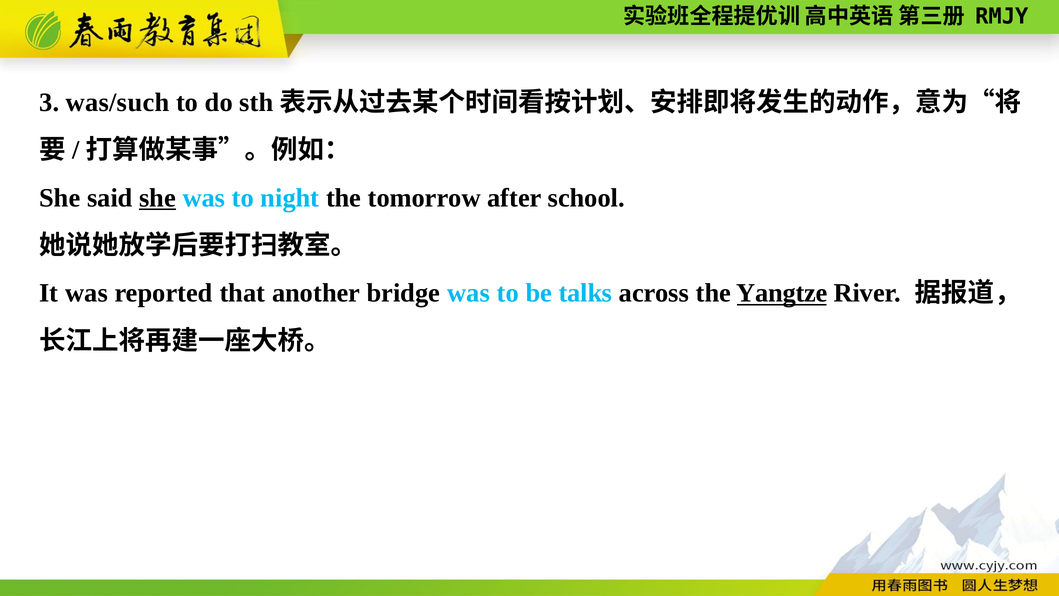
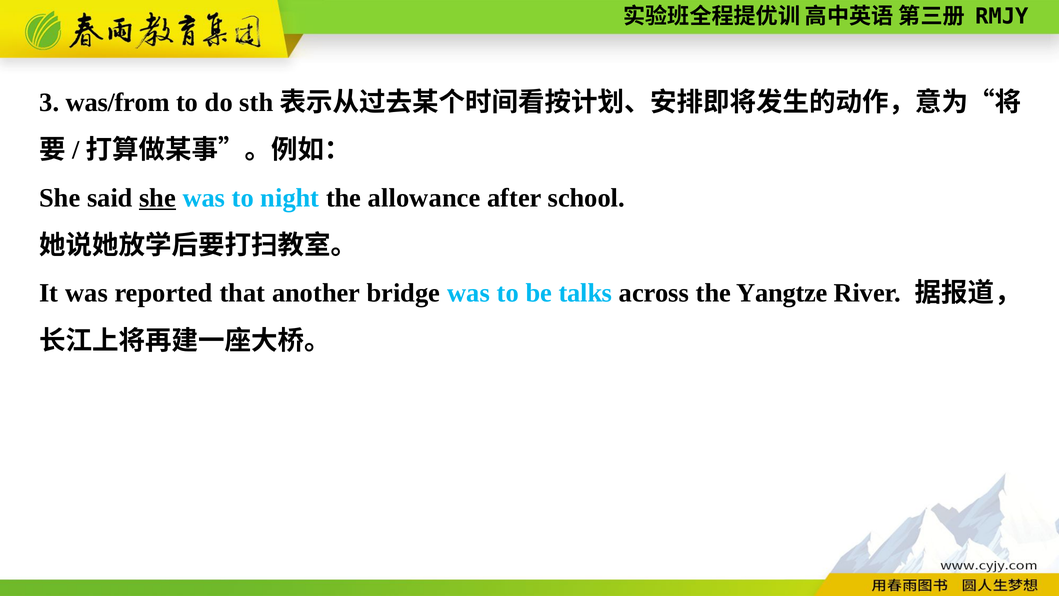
was/such: was/such -> was/from (118, 102)
tomorrow: tomorrow -> allowance (424, 198)
Yangtze underline: present -> none (782, 293)
